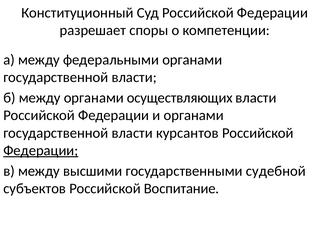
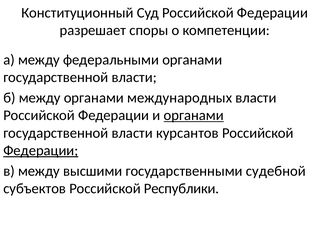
осуществляющих: осуществляющих -> международных (180, 98)
органами underline: none -> present (194, 115)
Воспитание: Воспитание -> Республики (182, 188)
